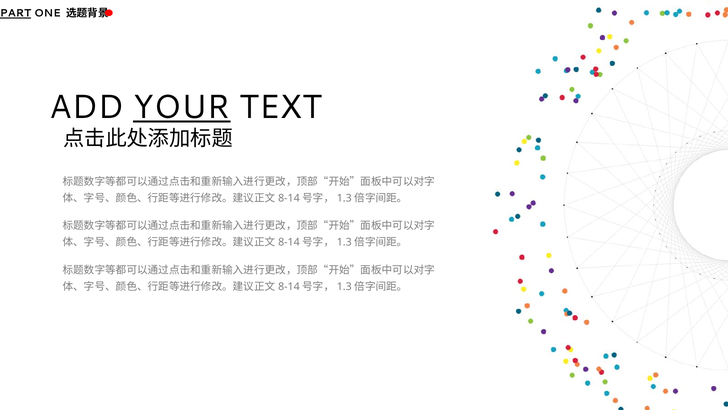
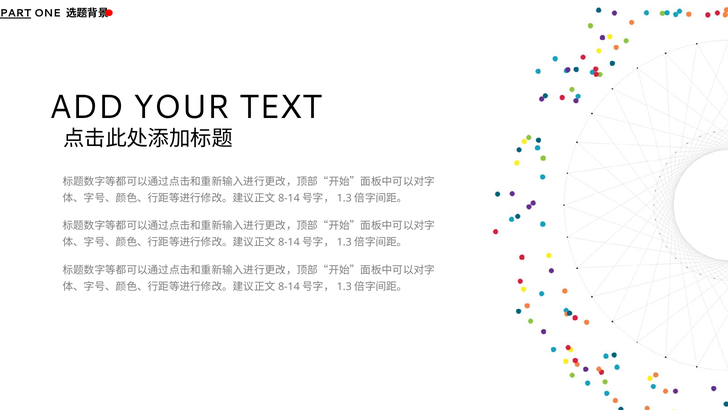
YOUR underline: present -> none (182, 107)
